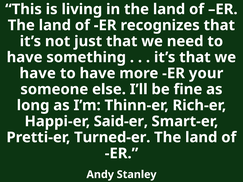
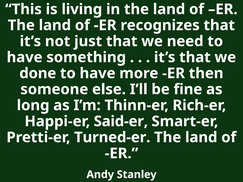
have: have -> done (38, 73)
your: your -> then (206, 73)
